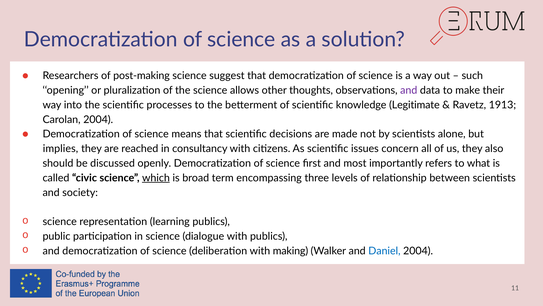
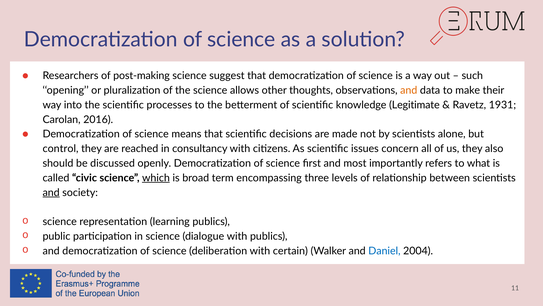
and colour: purple -> orange (409, 90)
1913: 1913 -> 1931 (502, 105)
Carolan 2004: 2004 -> 2016 (98, 119)
implies: implies -> control (61, 148)
and underline: none -> present (51, 192)
making: making -> certain (290, 250)
